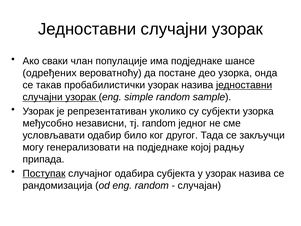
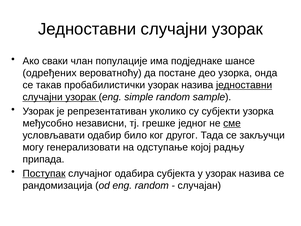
тј random: random -> грешке (159, 123)
сме underline: none -> present (232, 123)
на подједнаке: подједнаке -> одступање (162, 147)
